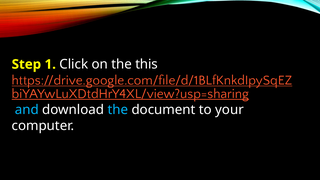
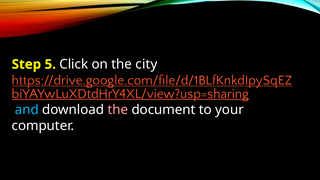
1: 1 -> 5 (50, 64)
this: this -> city (146, 64)
the colour: light blue -> pink (118, 110)
